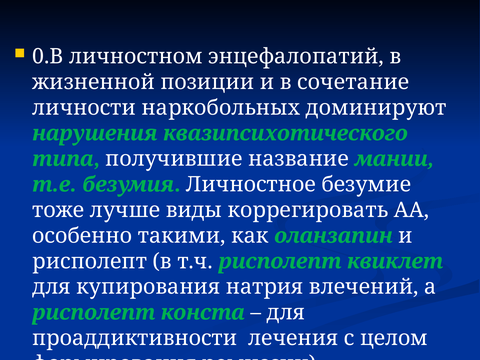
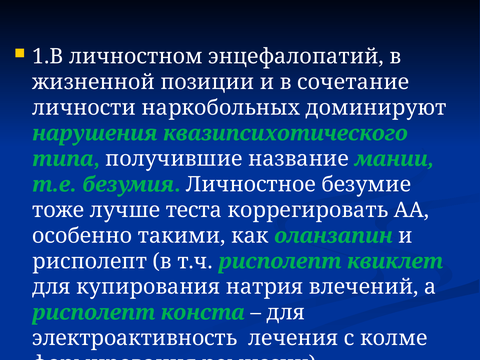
0.В: 0.В -> 1.В (48, 56)
виды: виды -> теста (194, 210)
проаддиктивности: проаддиктивности -> электроактивность (135, 338)
целом: целом -> колме (394, 338)
